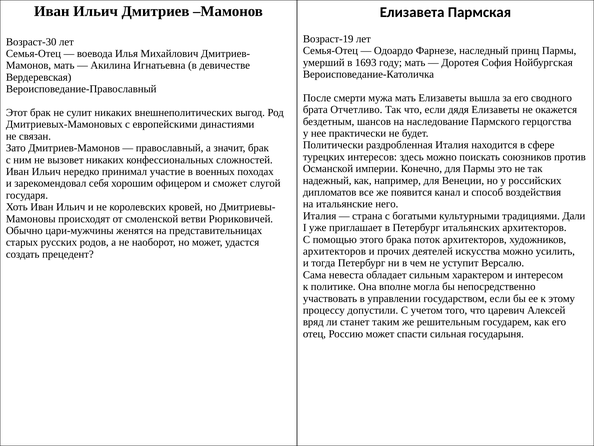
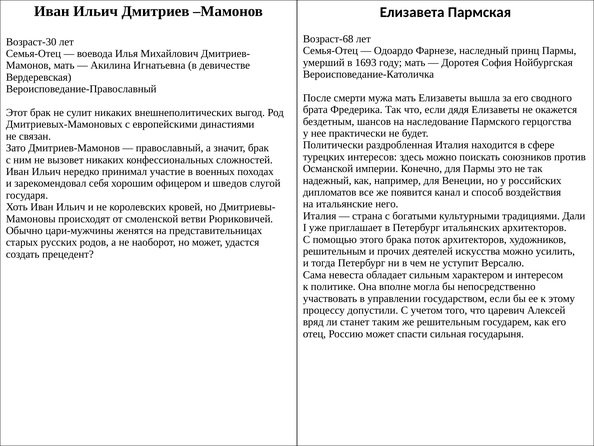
Возраст-19: Возраст-19 -> Возраст-68 (328, 39)
Отчетливо: Отчетливо -> Фредерика (356, 110)
сможет: сможет -> шведов (230, 183)
архитекторов: архитекторов -> решительным (335, 251)
